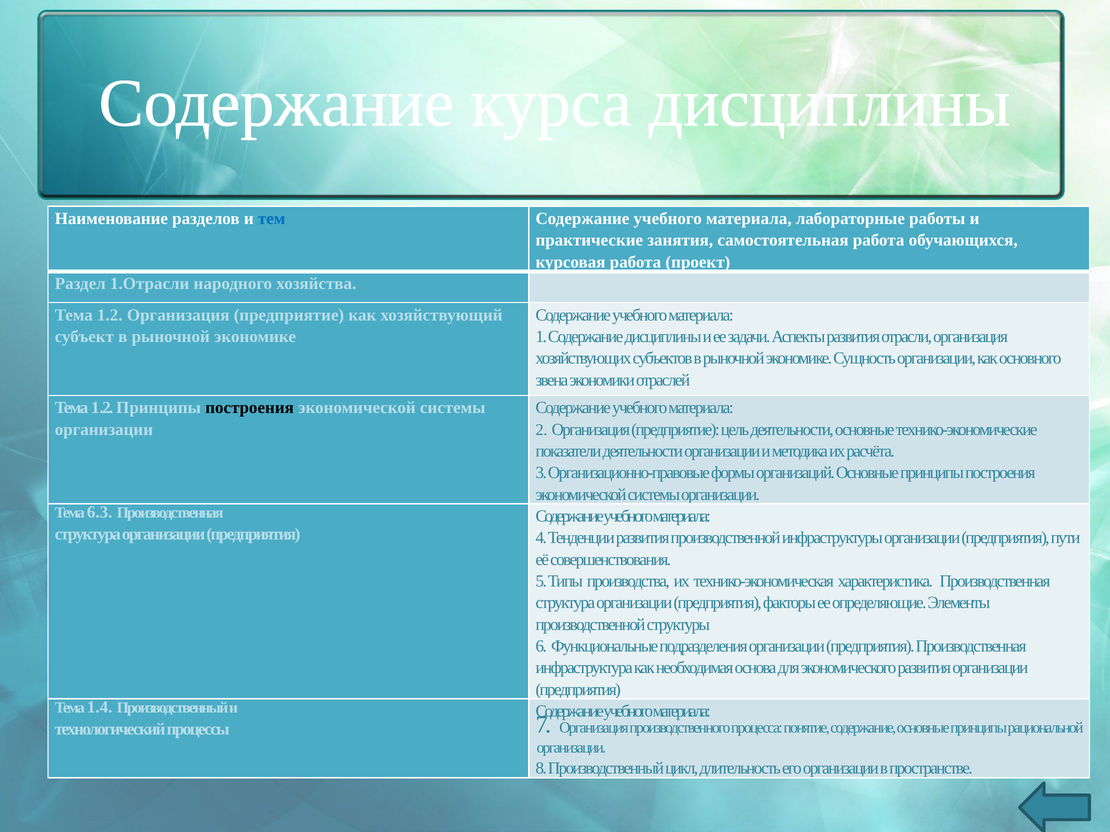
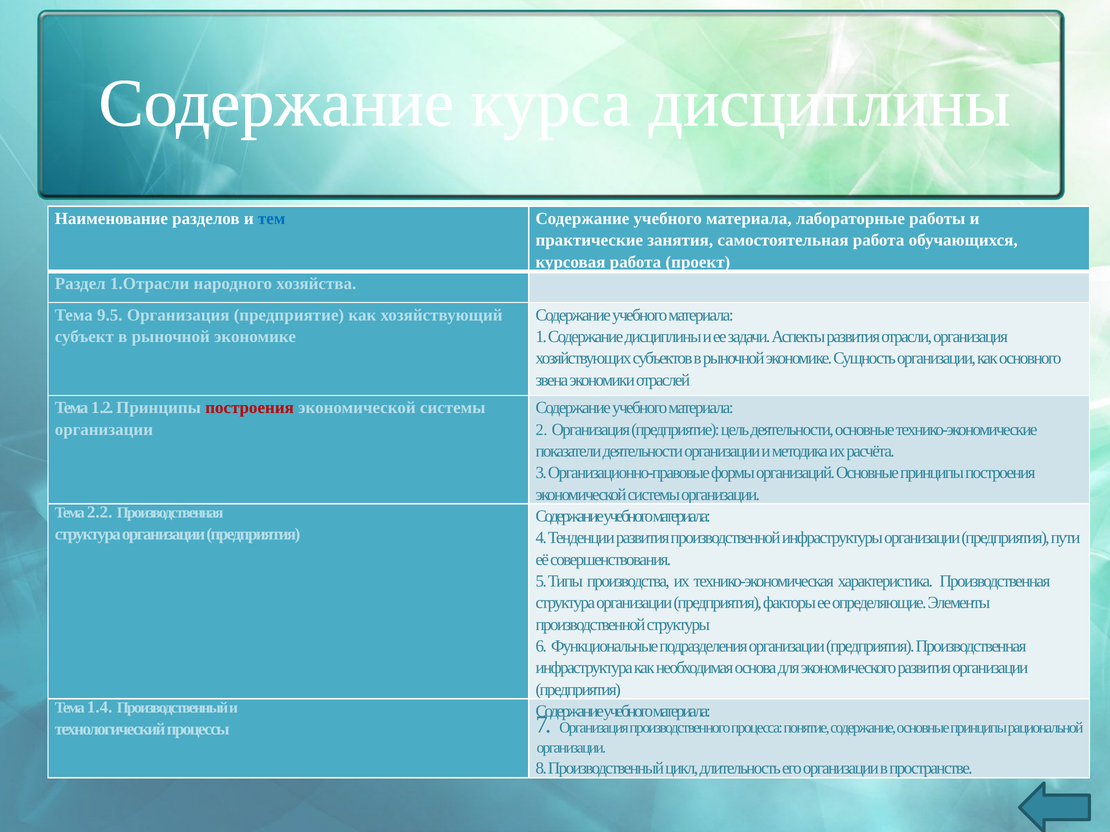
1.2: 1.2 -> 9.5 (110, 315)
построения colour: black -> red (250, 408)
6.3: 6.3 -> 2.2 (100, 513)
